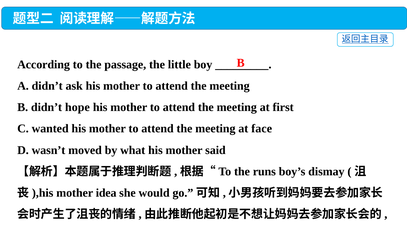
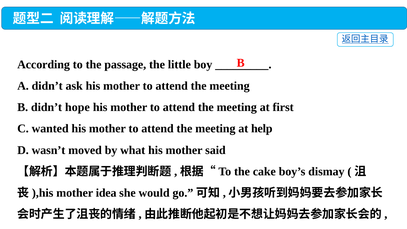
face: face -> help (262, 129)
runs: runs -> cake (264, 171)
